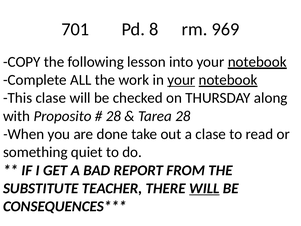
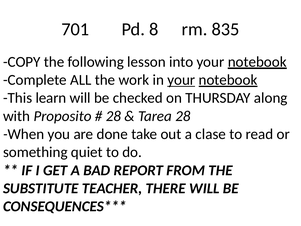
969: 969 -> 835 (226, 29)
This clase: clase -> learn (51, 98)
WILL underline: present -> none (204, 188)
